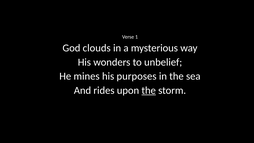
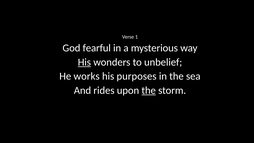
clouds: clouds -> fearful (97, 48)
His underline: none -> present (84, 62)
mines: mines -> works (87, 76)
